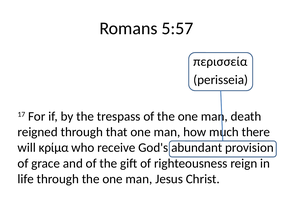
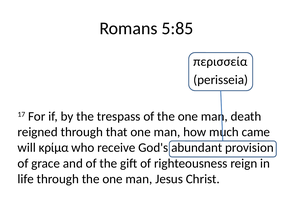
5:57: 5:57 -> 5:85 (177, 28)
there: there -> came (256, 132)
